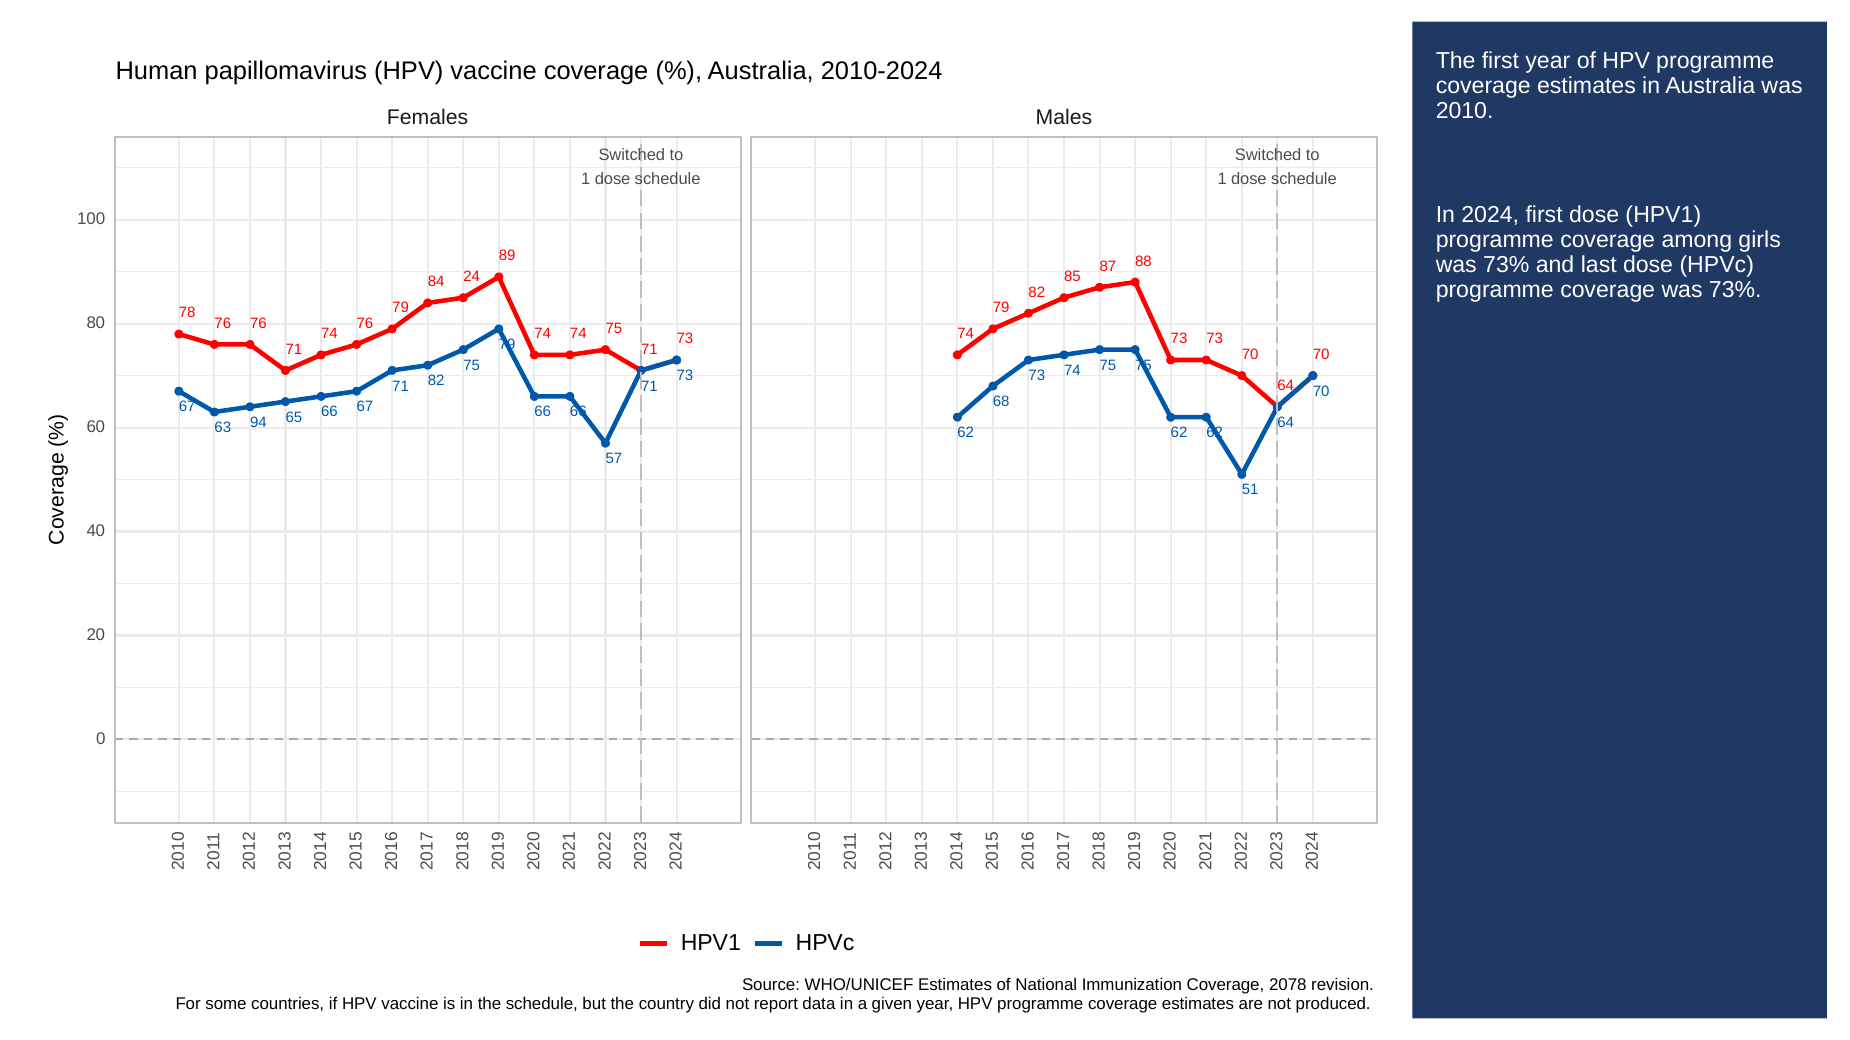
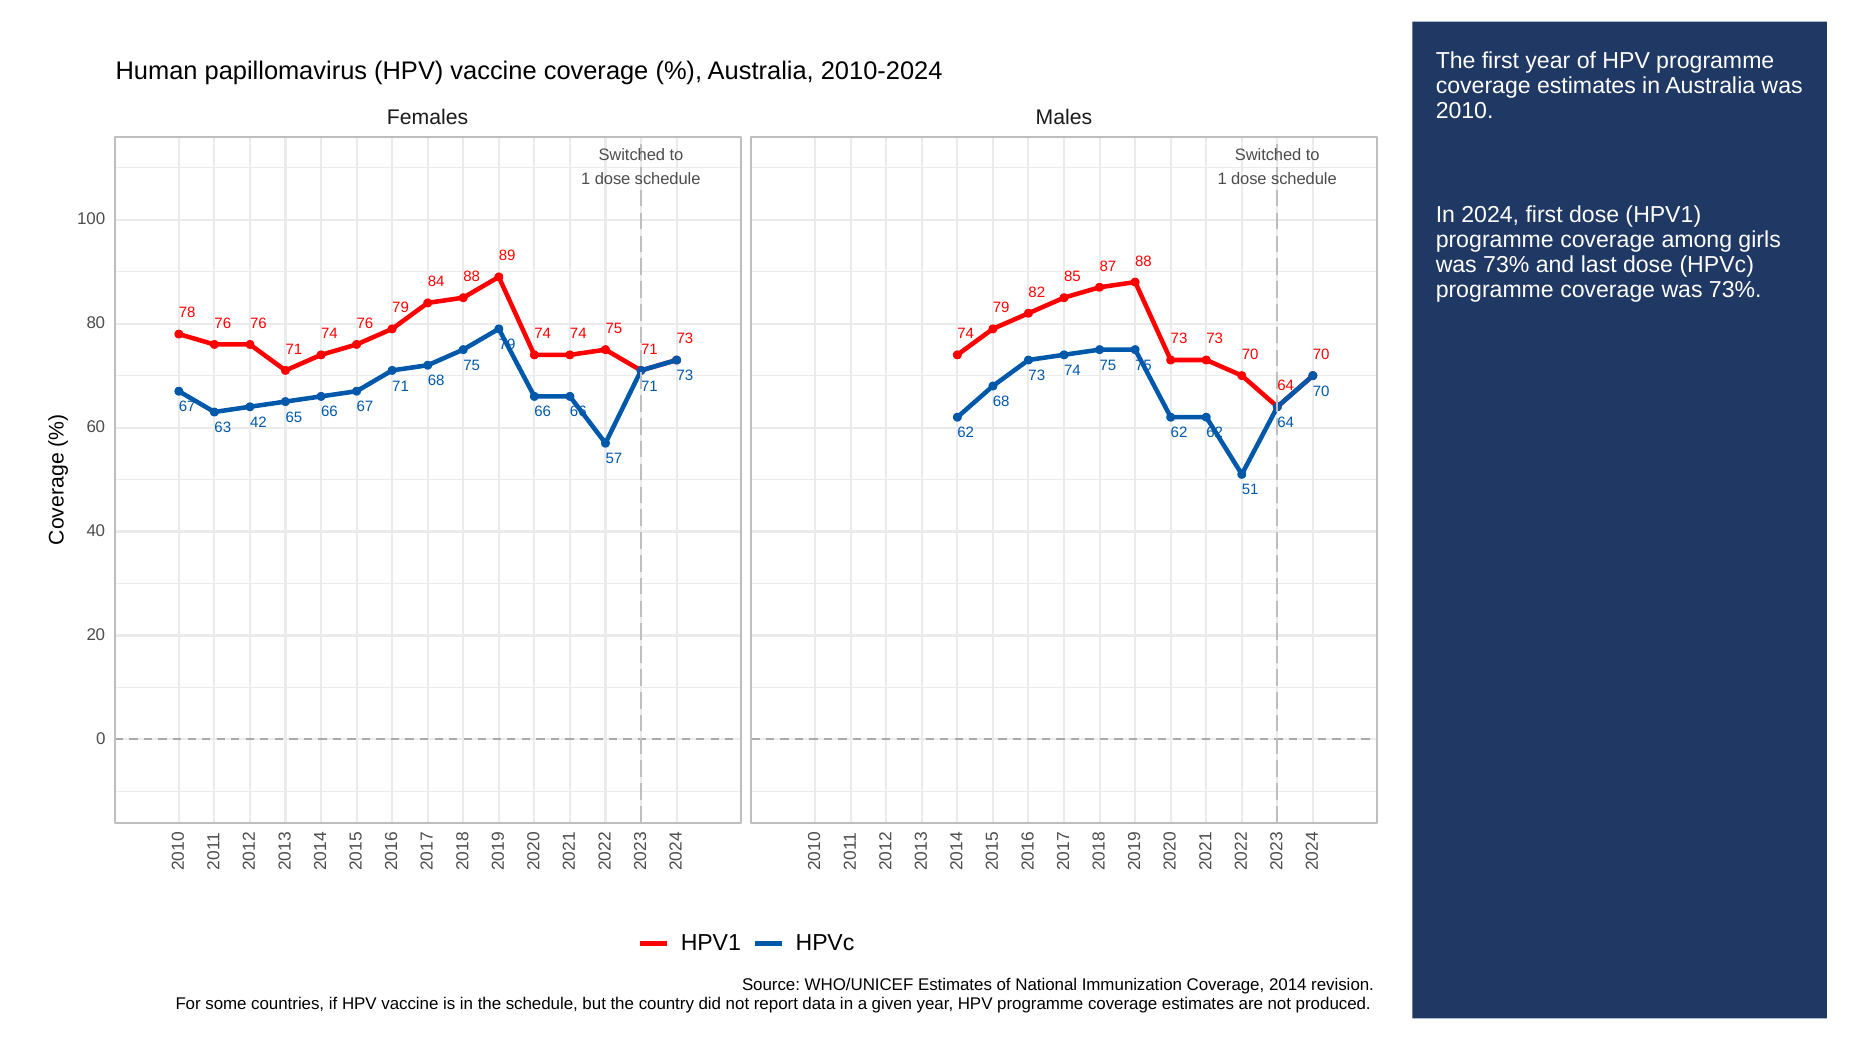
84 24: 24 -> 88 (472, 277)
71 82: 82 -> 68 (436, 381)
94: 94 -> 42 (258, 423)
2078: 2078 -> 2014 (1288, 986)
